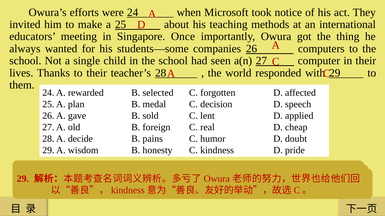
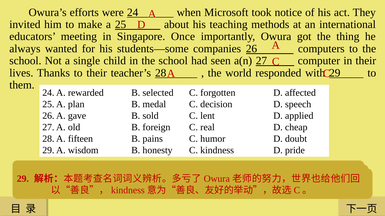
decide: decide -> fifteen (80, 139)
